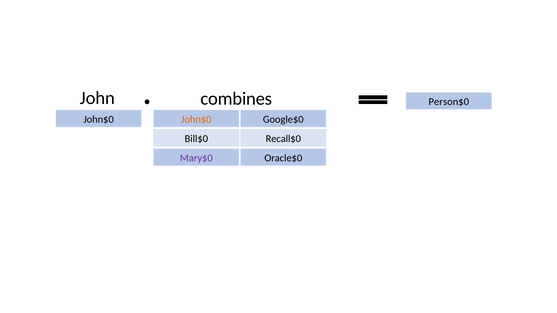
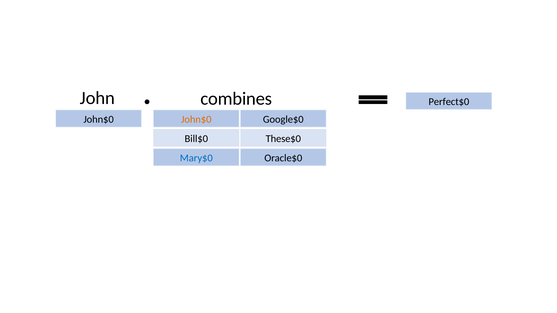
Person$0: Person$0 -> Perfect$0 (449, 102)
Recall$0: Recall$0 -> These$0 (283, 139)
Mary$0 colour: purple -> blue (196, 158)
